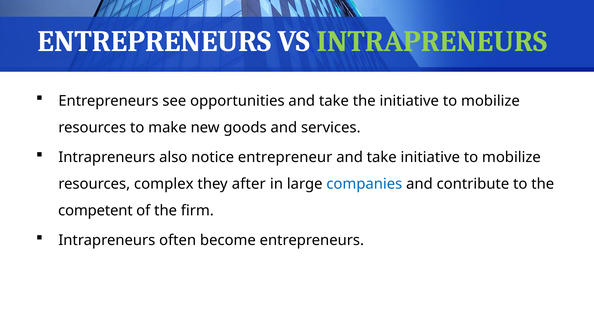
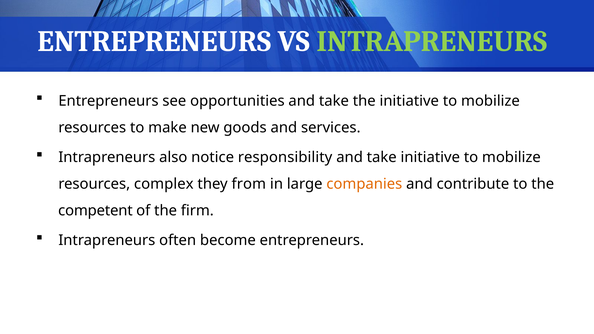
entrepreneur: entrepreneur -> responsibility (285, 157)
after: after -> from (249, 184)
companies colour: blue -> orange (364, 184)
